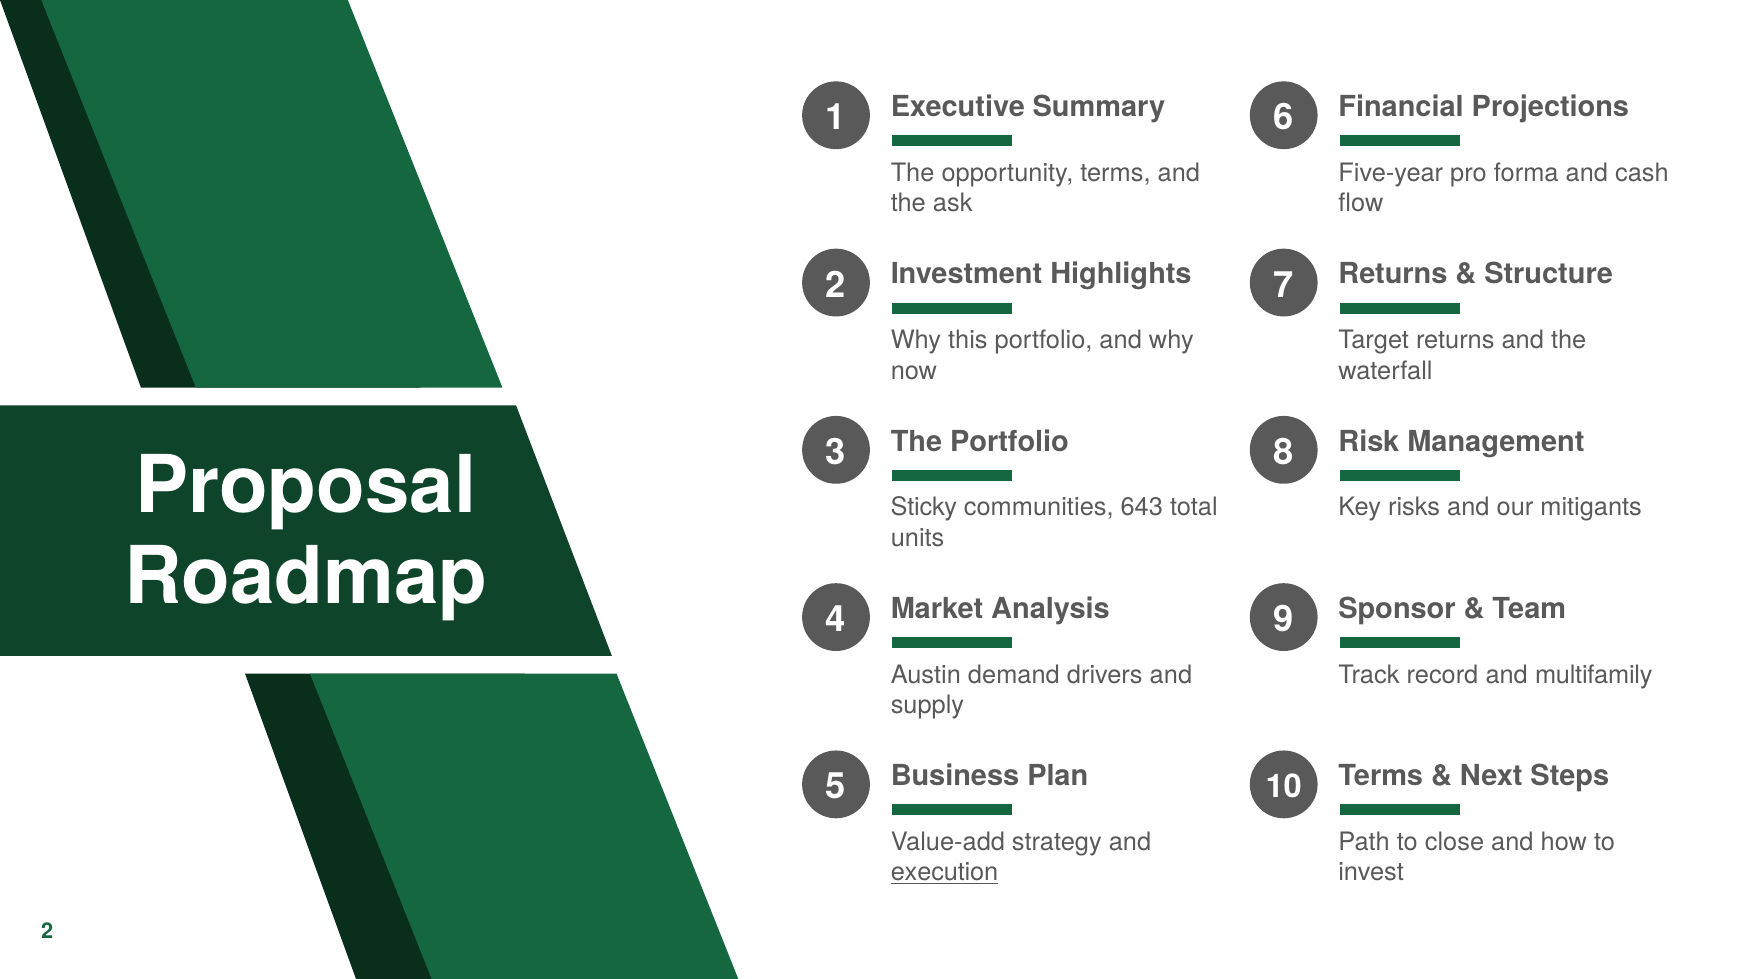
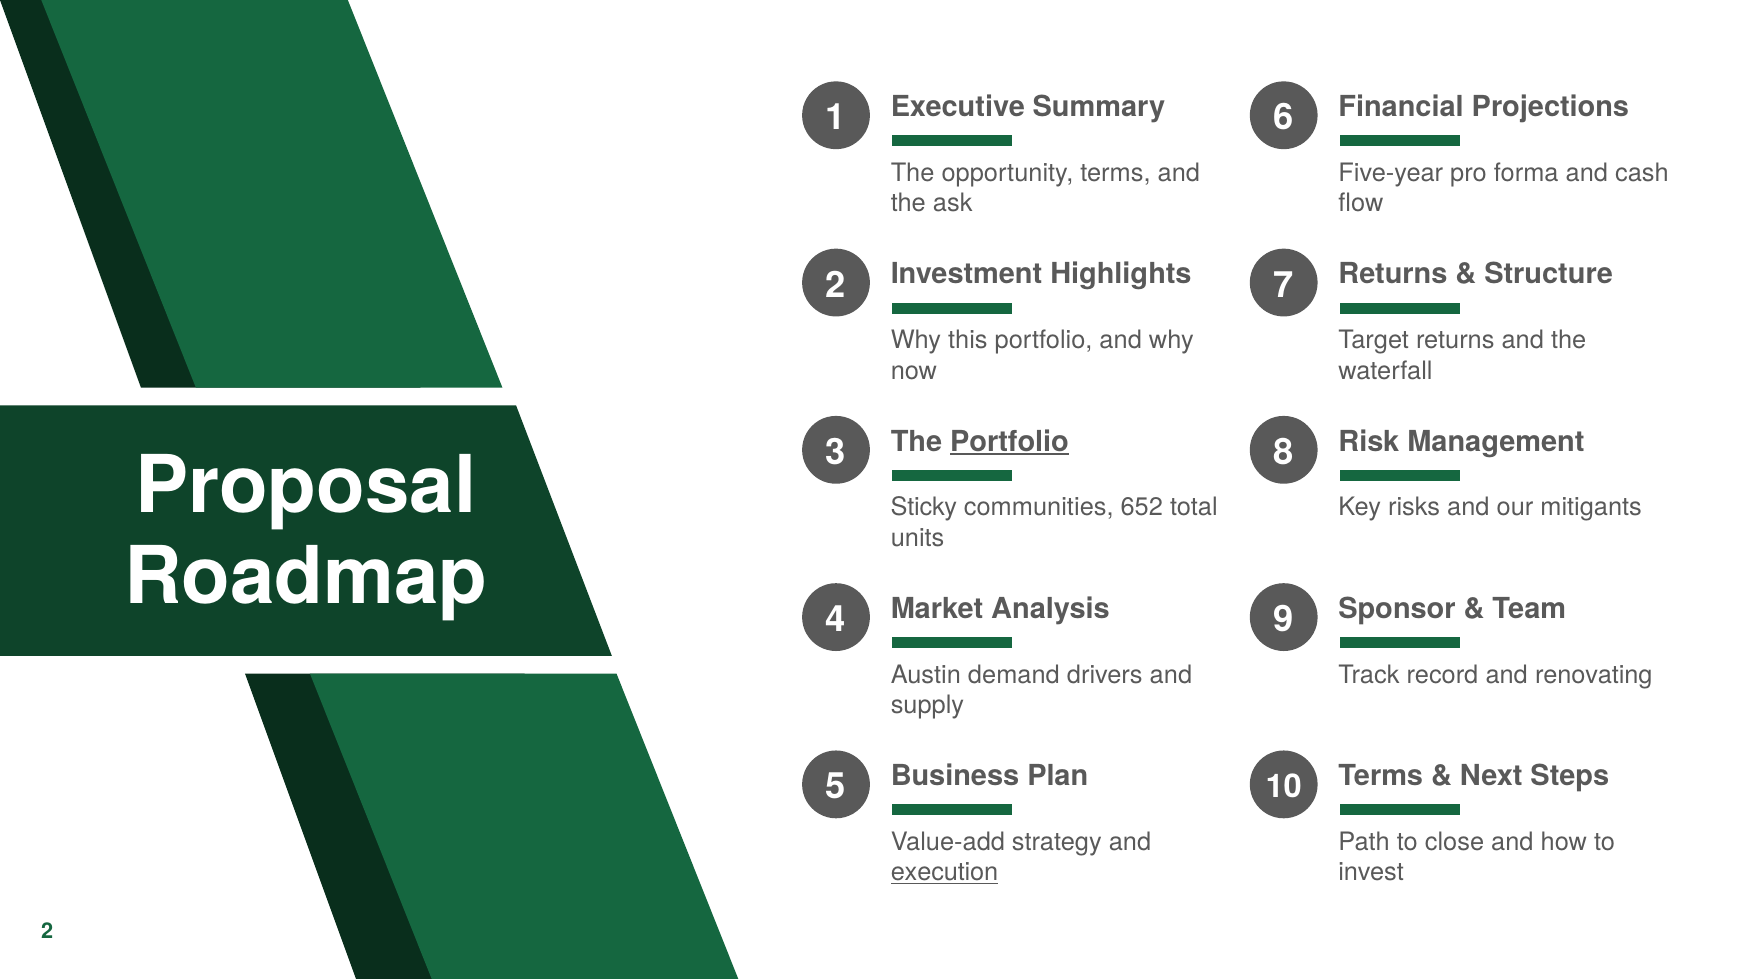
Portfolio underline: none -> present (1010, 441)
643: 643 -> 652 (1142, 507)
multifamily: multifamily -> renovating (1594, 674)
